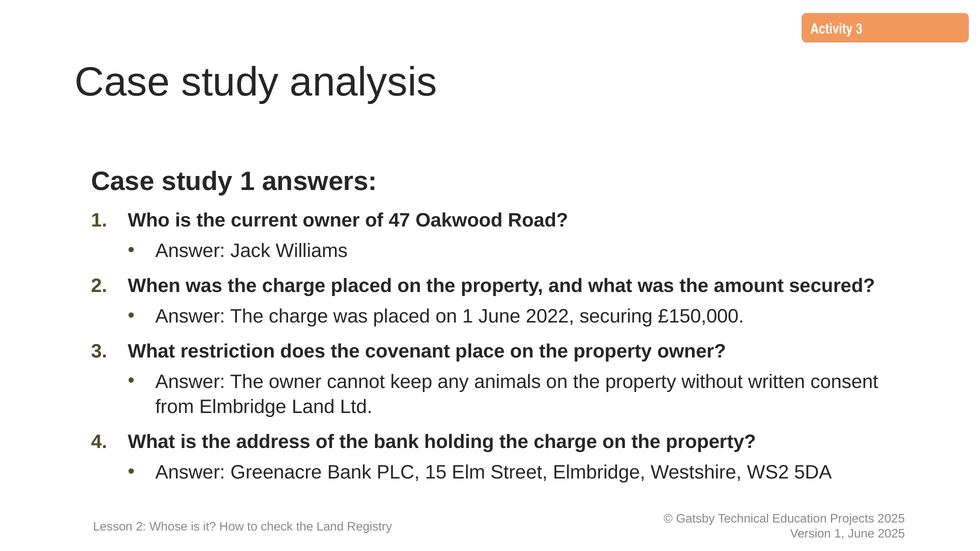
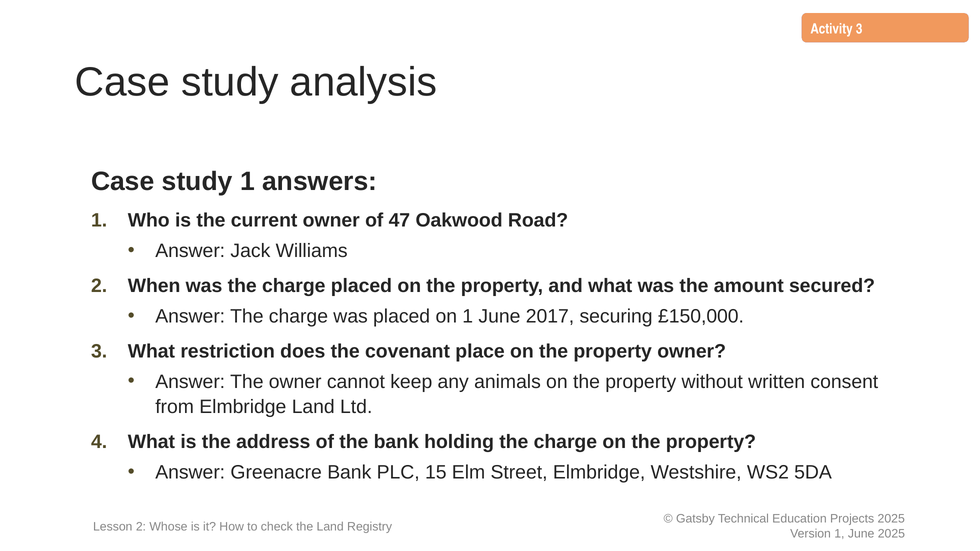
2022: 2022 -> 2017 (550, 316)
